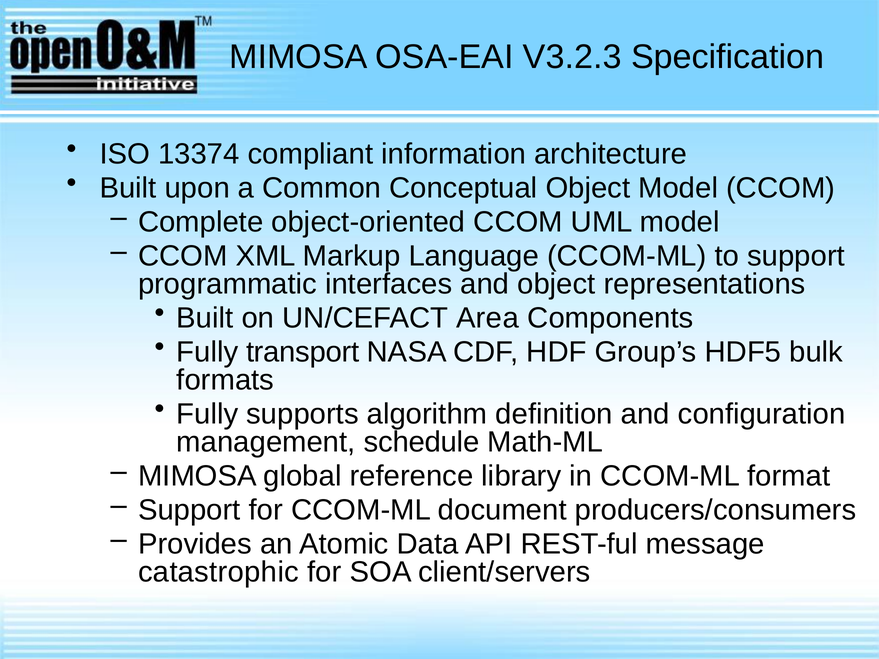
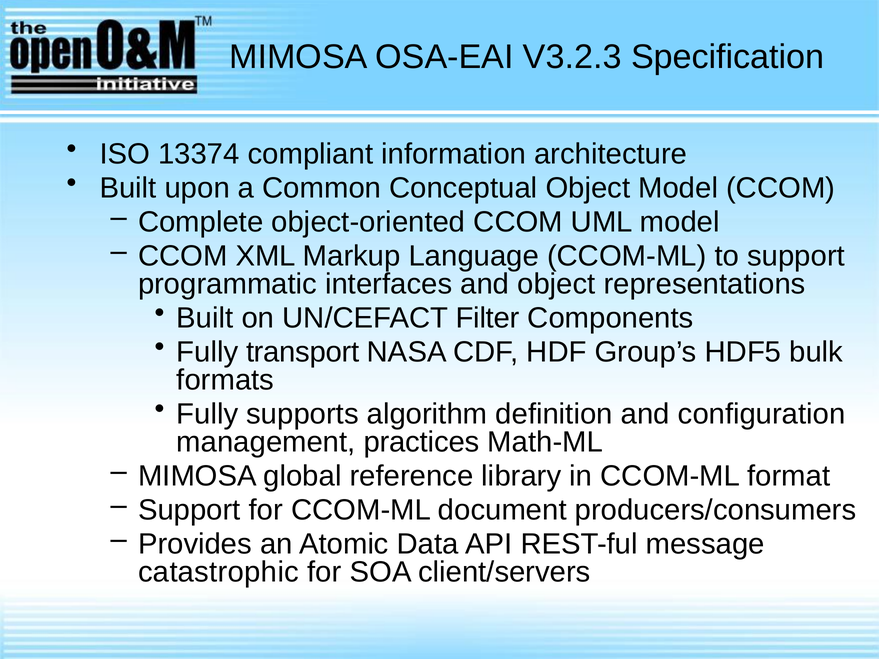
Area: Area -> Filter (488, 318)
schedule: schedule -> practices (422, 442)
